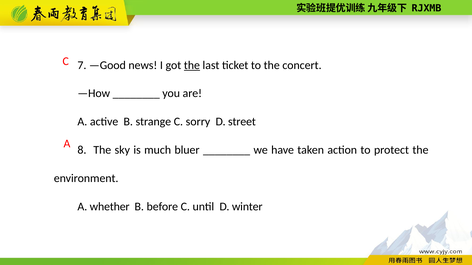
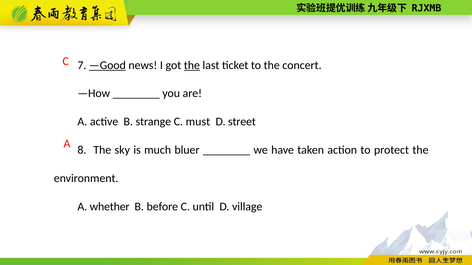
—Good underline: none -> present (107, 65)
sorry: sorry -> must (198, 122)
winter: winter -> village (247, 207)
